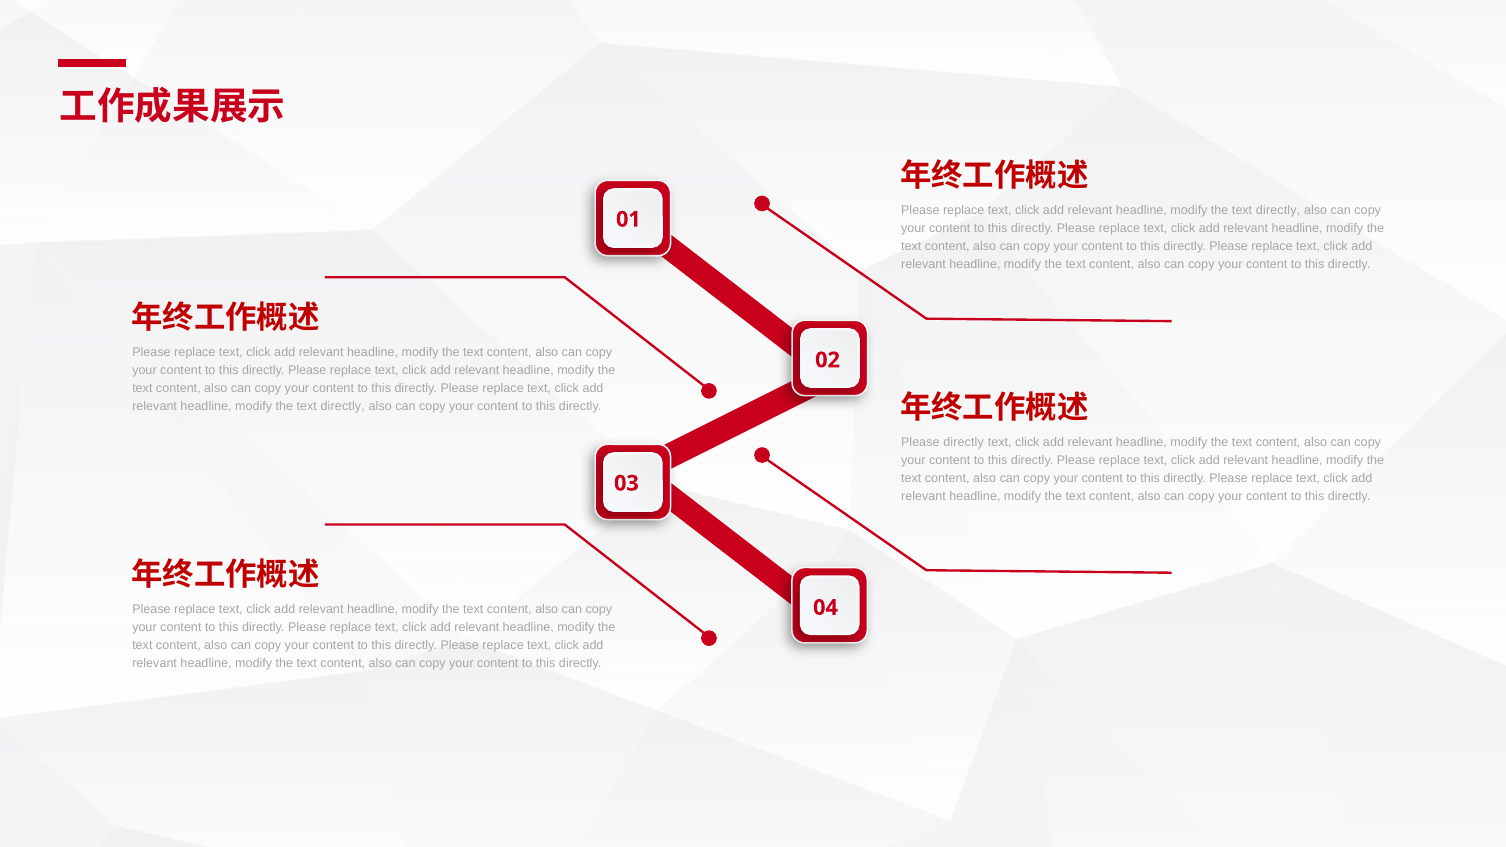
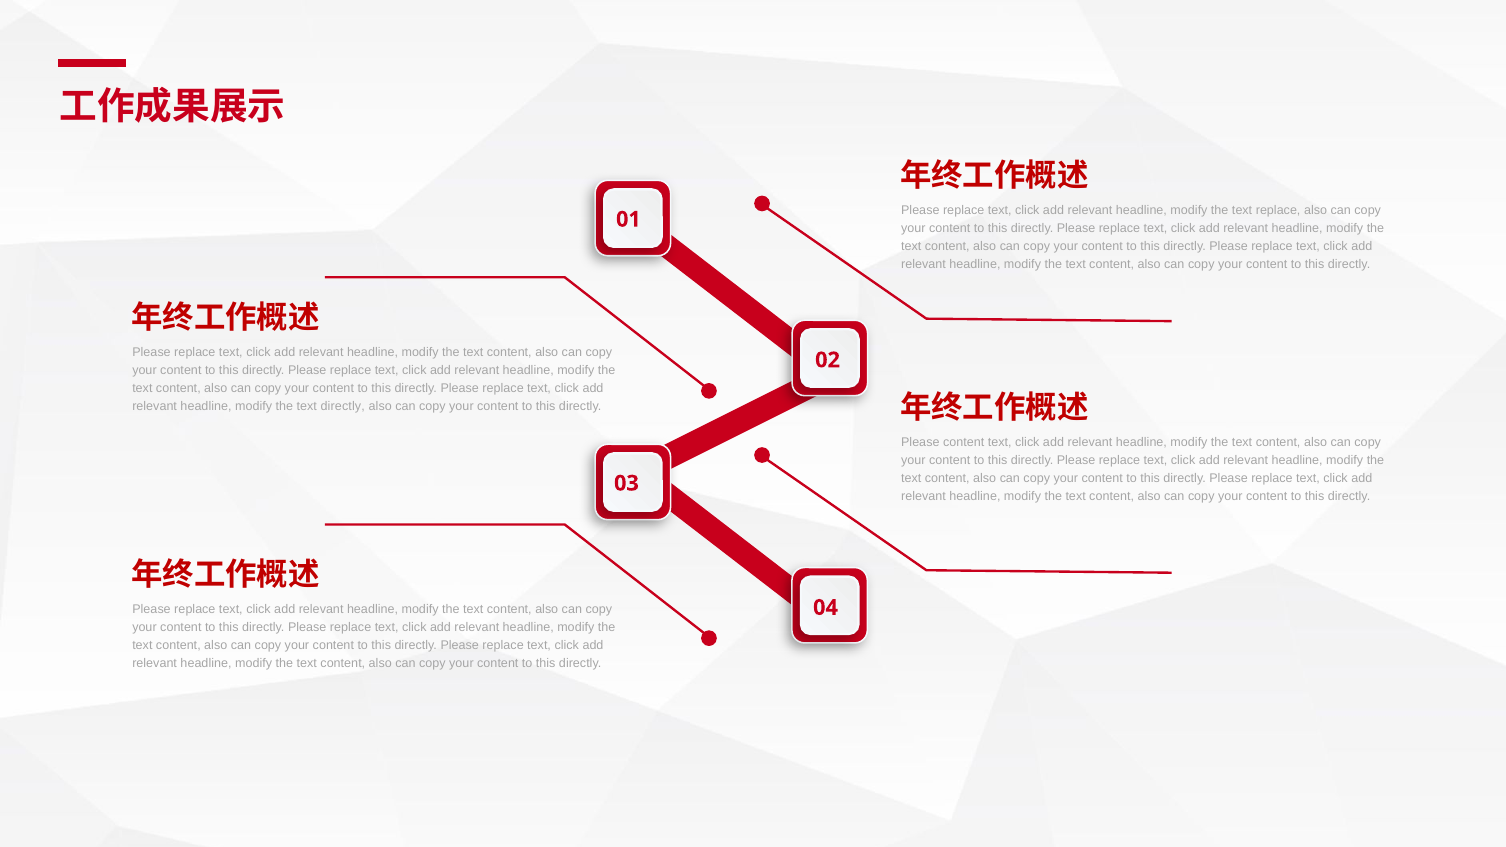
directly: directly -> replace (1278, 211)
Please directly: directly -> content (964, 442)
